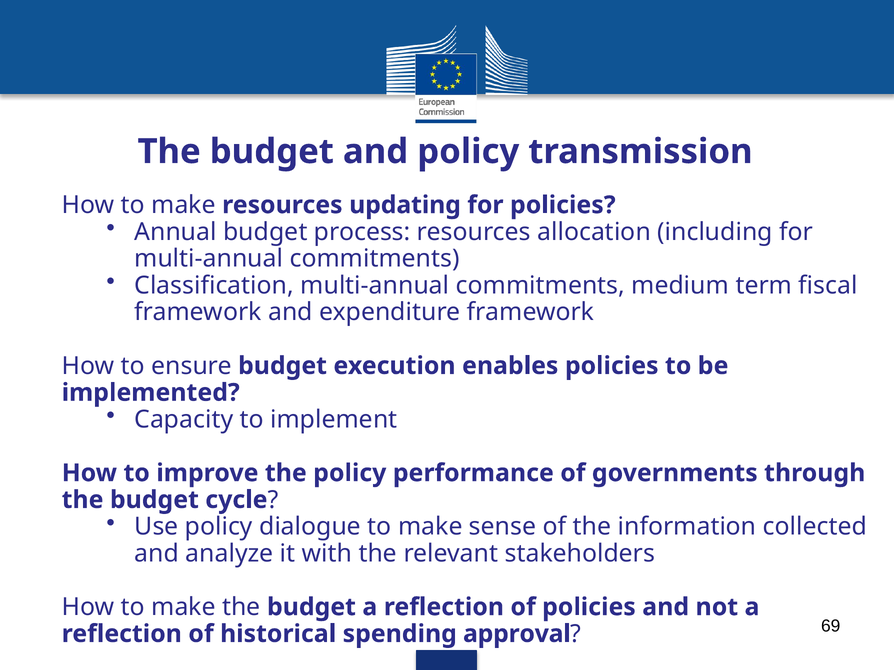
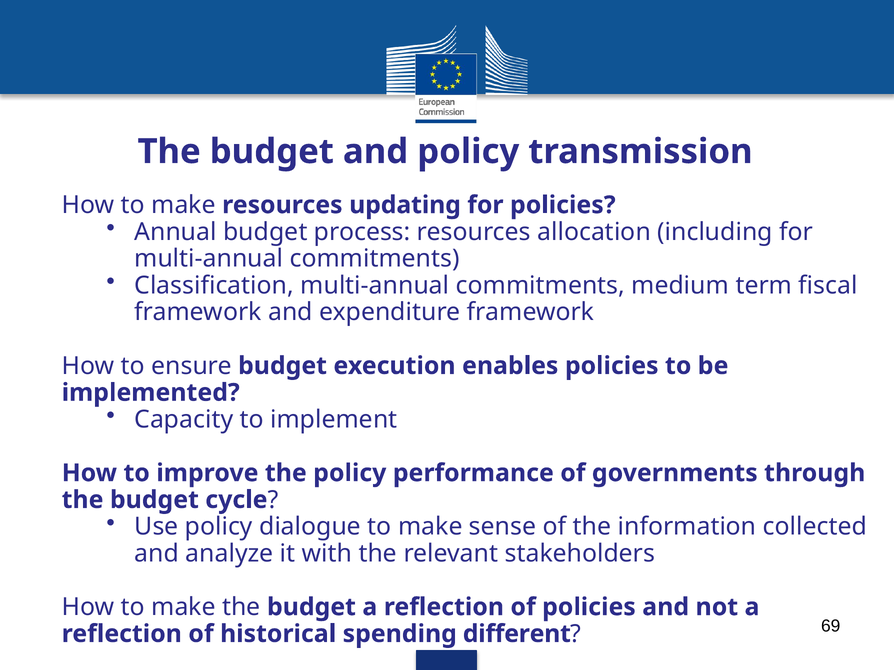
approval: approval -> different (517, 634)
